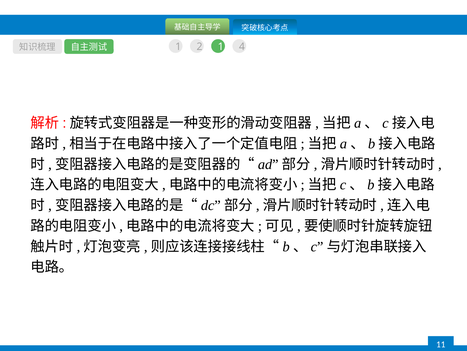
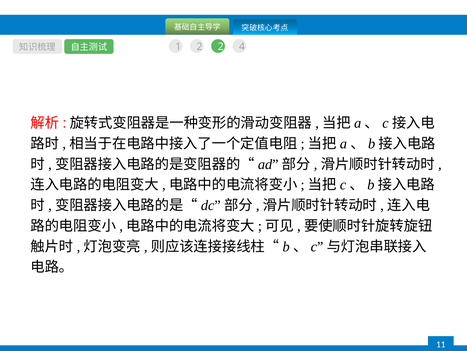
2 1: 1 -> 2 (221, 47)
